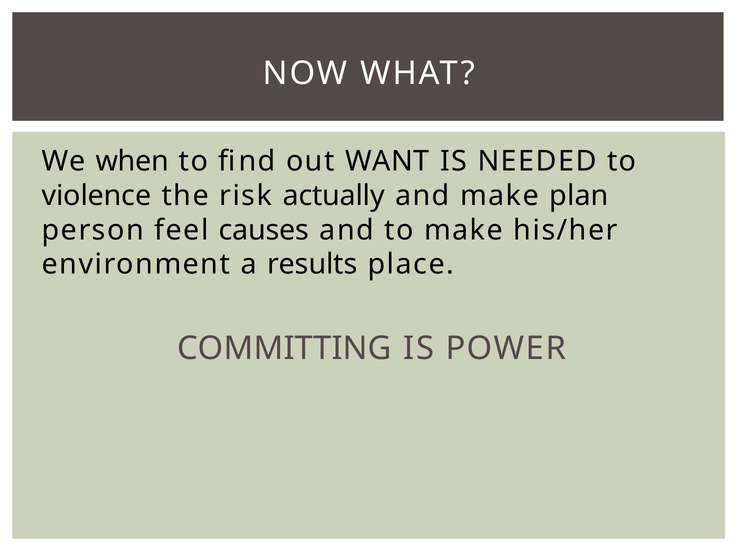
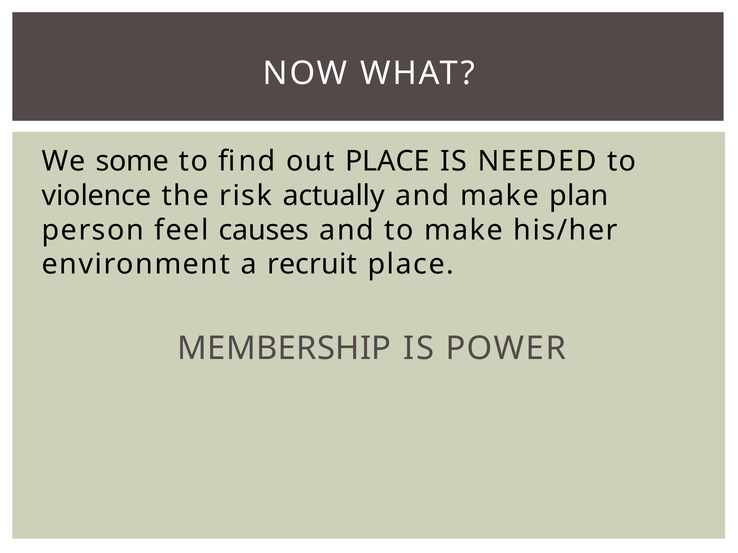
when: when -> some (132, 162)
out WANT: WANT -> PLACE (387, 162)
results: results -> recruit (312, 265)
COMMITTING: COMMITTING -> MEMBERSHIP (284, 349)
